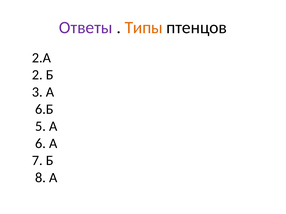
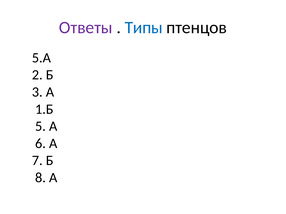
Типы colour: orange -> blue (144, 28)
2.А: 2.А -> 5.А (41, 58)
6.Б: 6.Б -> 1.Б (44, 109)
